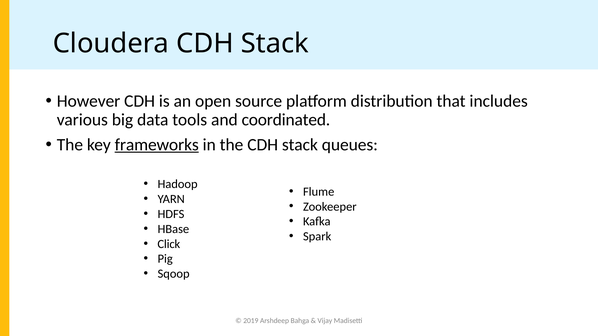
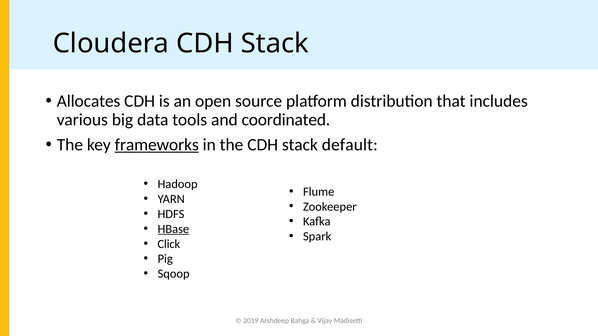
However: However -> Allocates (89, 101)
queues: queues -> default (350, 145)
HBase underline: none -> present (173, 229)
